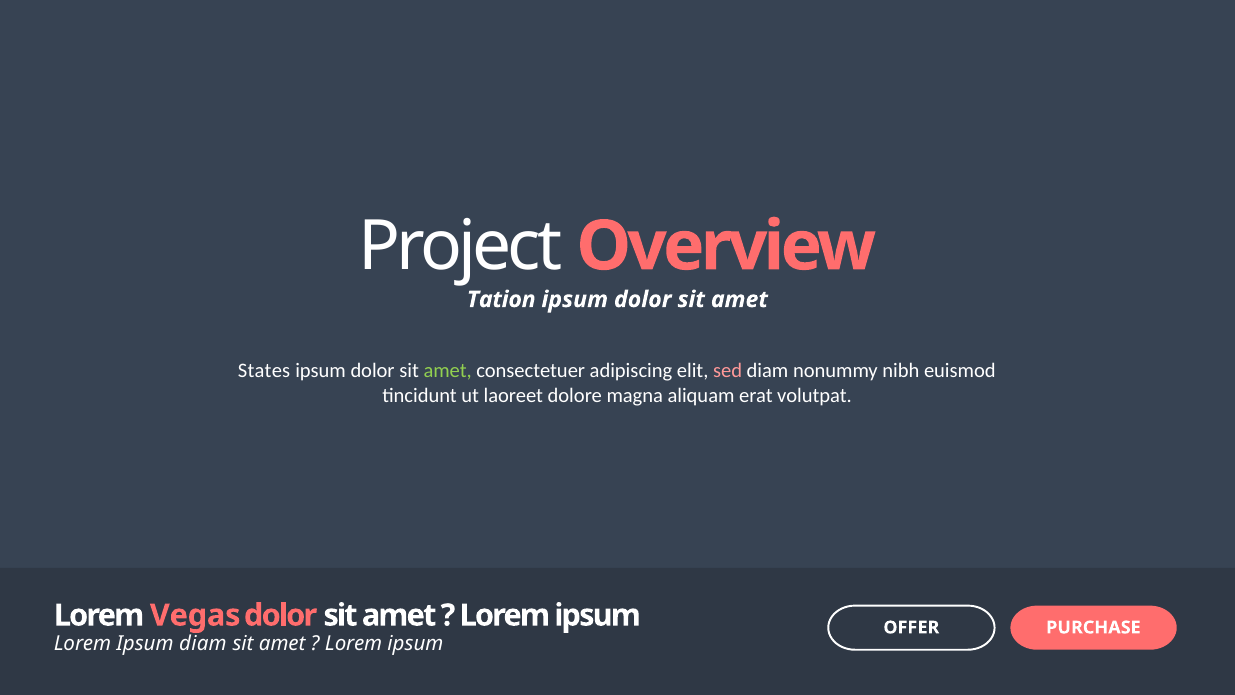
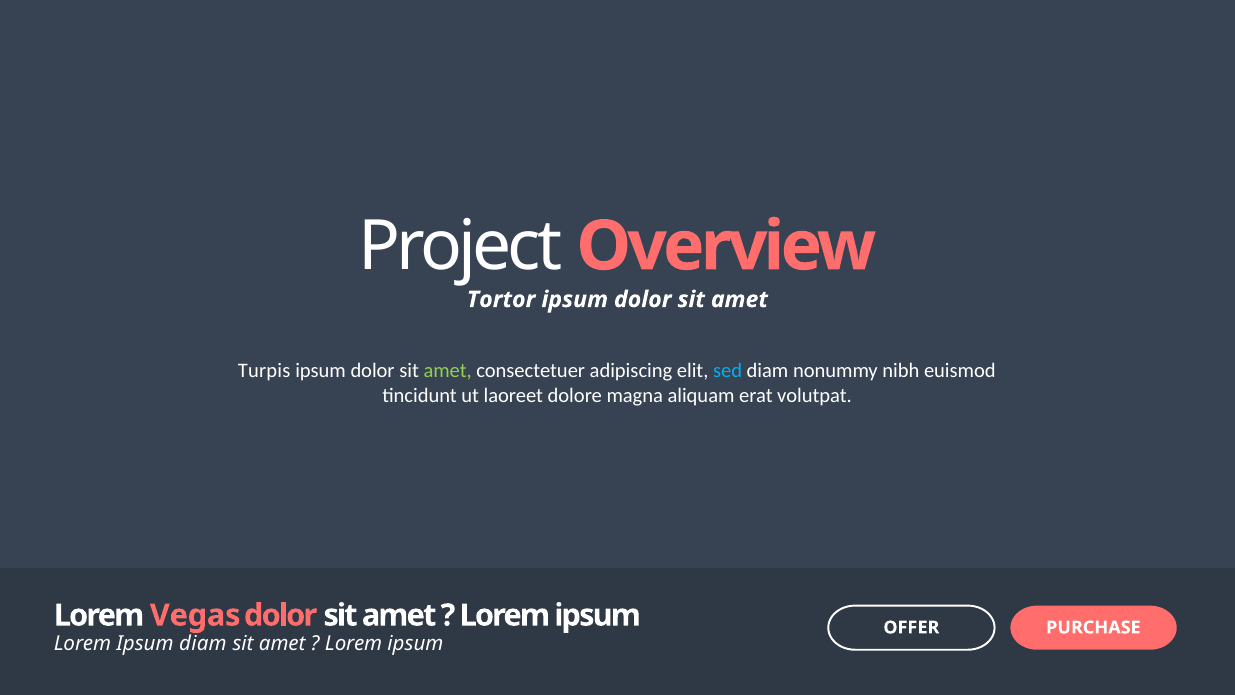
Tation: Tation -> Tortor (501, 299)
States: States -> Turpis (264, 371)
sed colour: pink -> light blue (728, 371)
